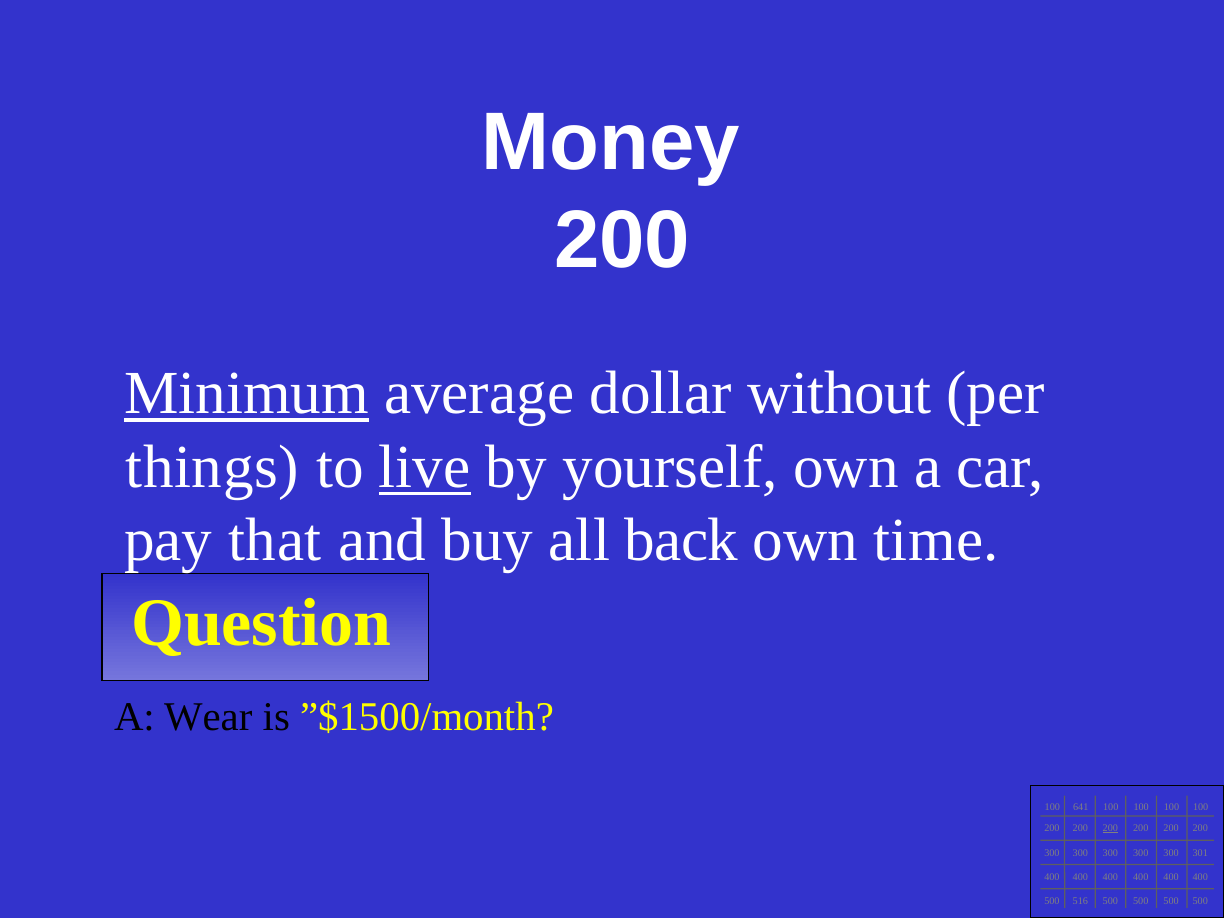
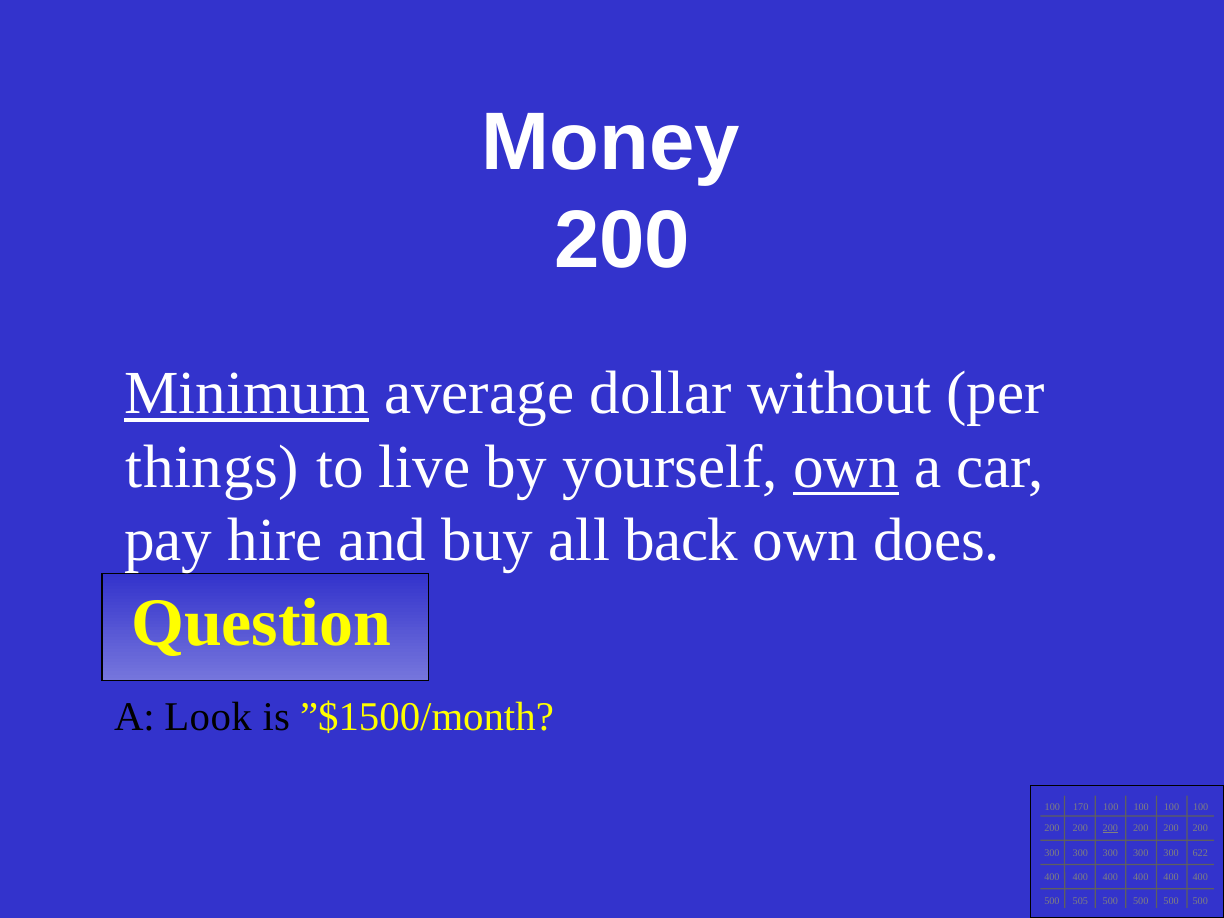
live underline: present -> none (425, 467)
own underline: none -> present (846, 467)
that: that -> hire (275, 541)
time: time -> does (937, 541)
Wear: Wear -> Look (208, 717)
641: 641 -> 170 (1081, 807)
301: 301 -> 622 (1200, 853)
516: 516 -> 505 (1080, 901)
